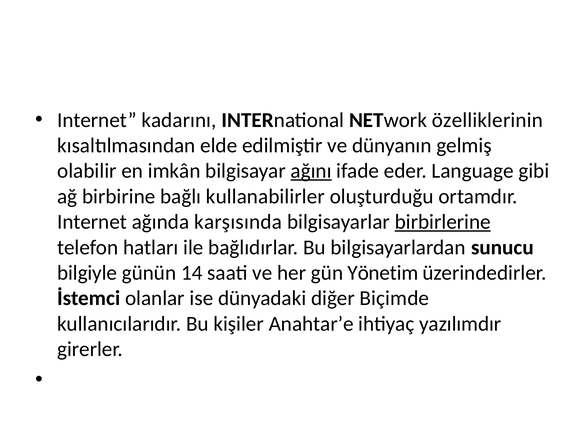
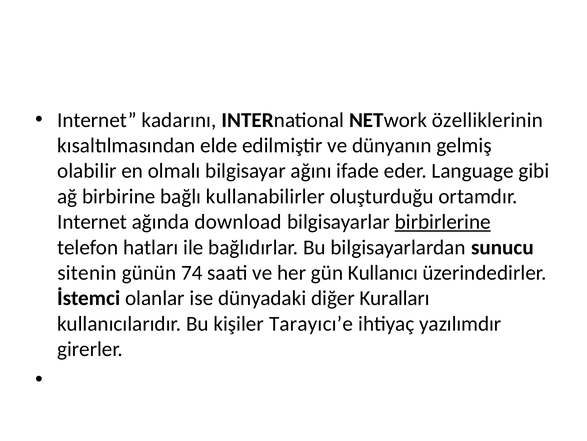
imkân: imkân -> olmalı (174, 171)
ağını underline: present -> none (311, 171)
karşısında: karşısında -> download (238, 222)
bilgiyle: bilgiyle -> sitenin (87, 272)
14: 14 -> 74 (192, 272)
Yönetim: Yönetim -> Kullanıcı (383, 272)
Biçimde: Biçimde -> Kuralları (395, 298)
Anahtar’e: Anahtar’e -> Tarayıcı’e (311, 323)
